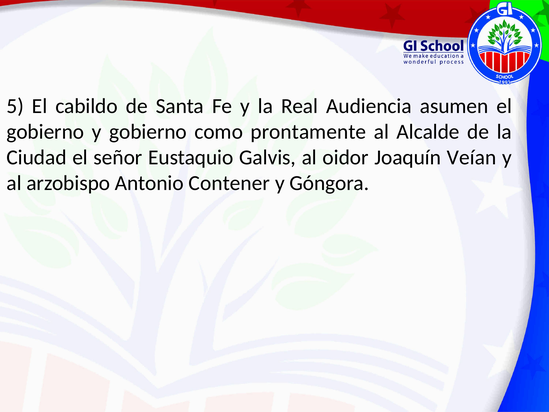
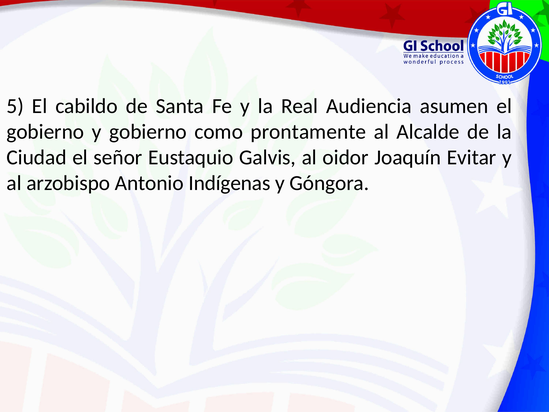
Veían: Veían -> Evitar (472, 157)
Contener: Contener -> Indígenas (229, 183)
